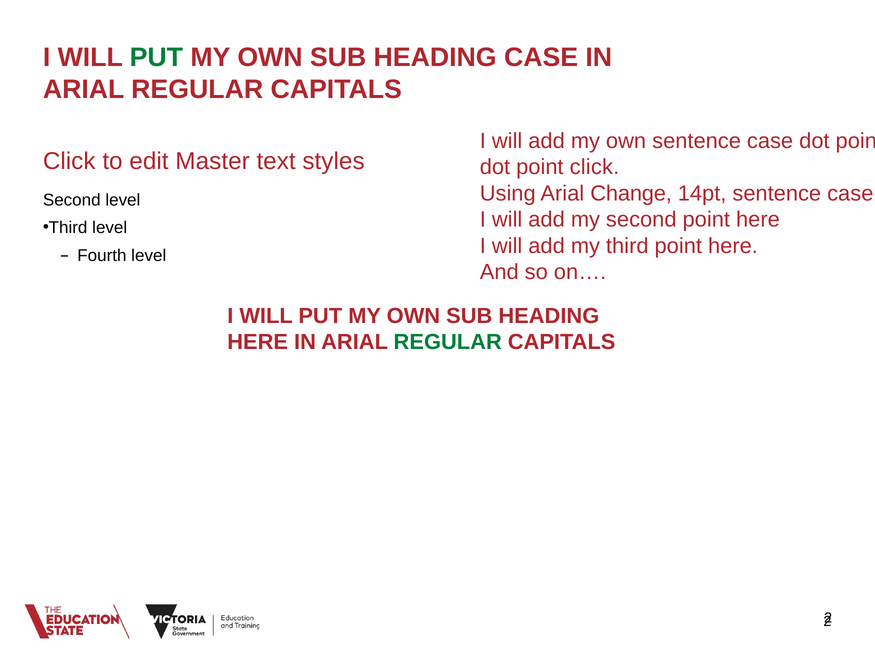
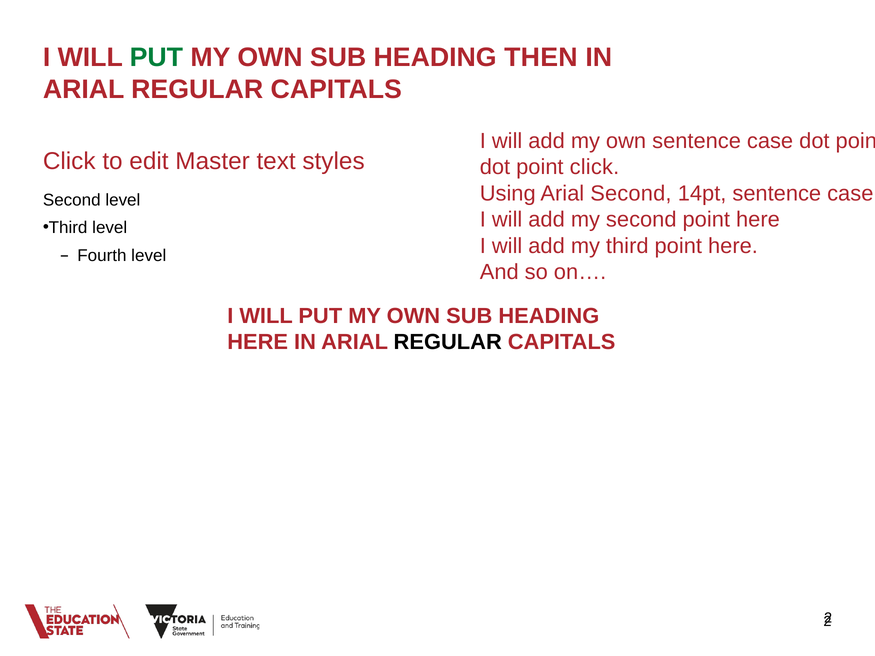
HEADING CASE: CASE -> THEN (541, 57)
Arial Change: Change -> Second (631, 193)
REGULAR colour: green -> black (448, 342)
